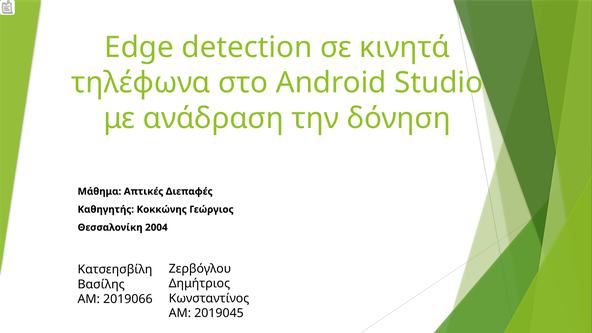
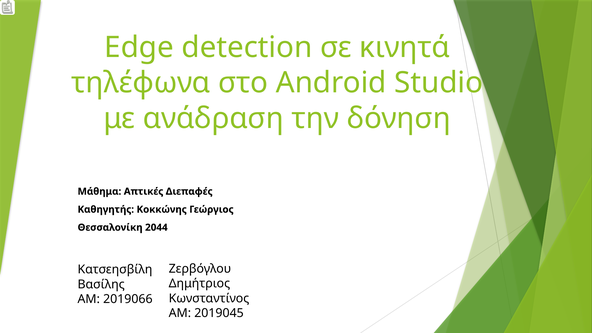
2004: 2004 -> 2044 (156, 227)
